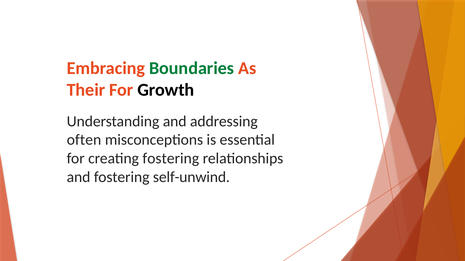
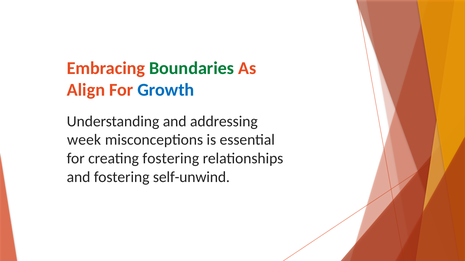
Their: Their -> Align (86, 90)
Growth colour: black -> blue (166, 90)
often: often -> week (84, 140)
